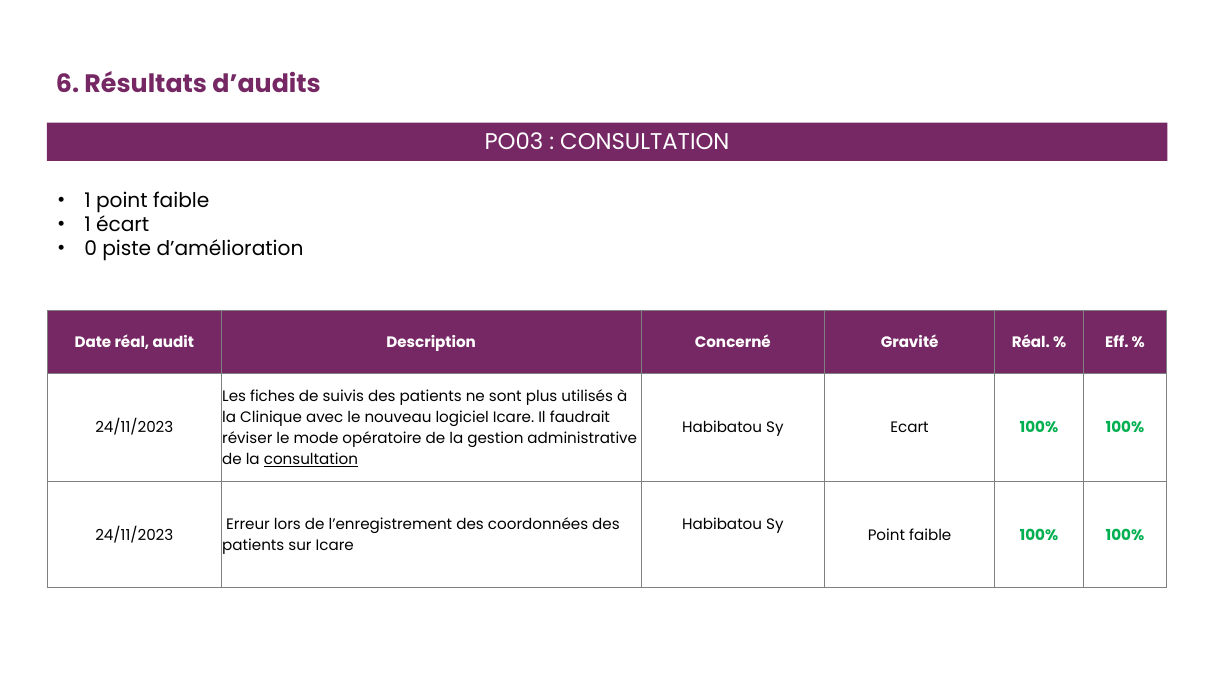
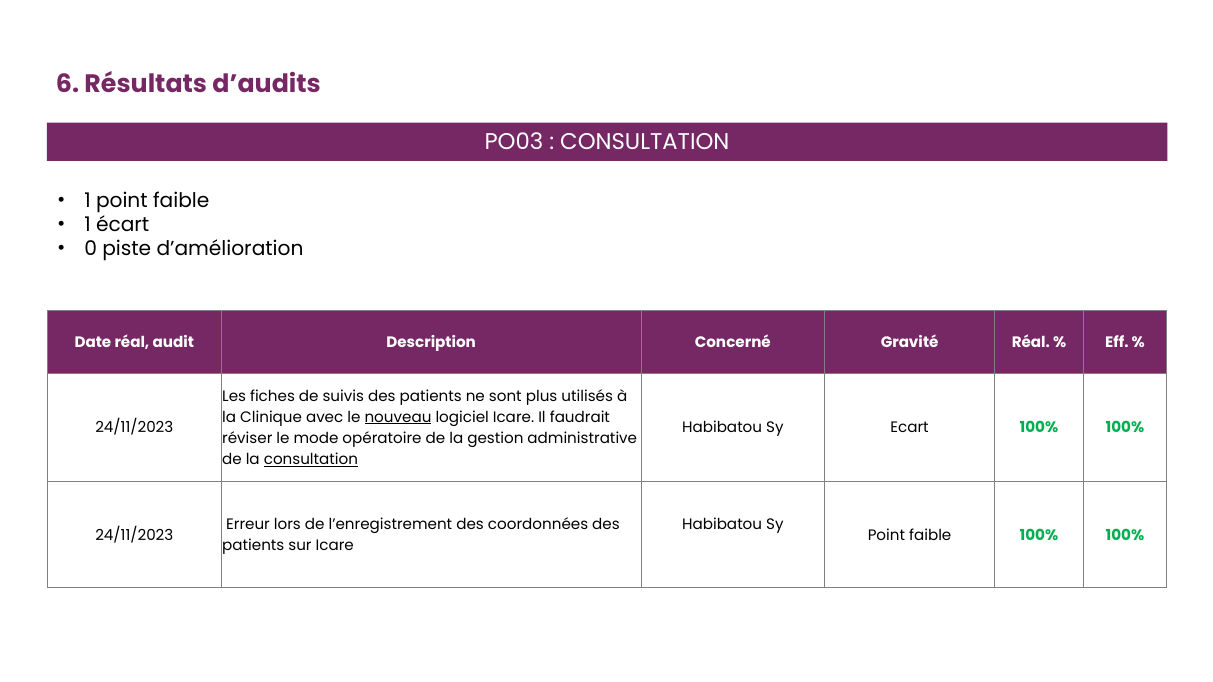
nouveau underline: none -> present (398, 418)
